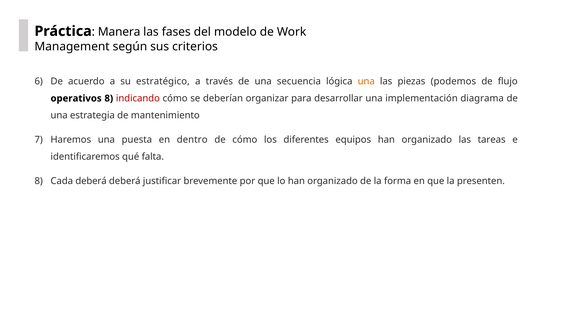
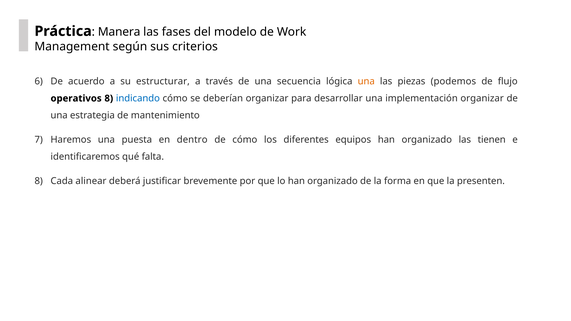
estratégico: estratégico -> estructurar (163, 81)
indicando colour: red -> blue (138, 98)
implementación diagrama: diagrama -> organizar (482, 98)
tareas: tareas -> tienen (492, 140)
Cada deberá: deberá -> alinear (91, 181)
